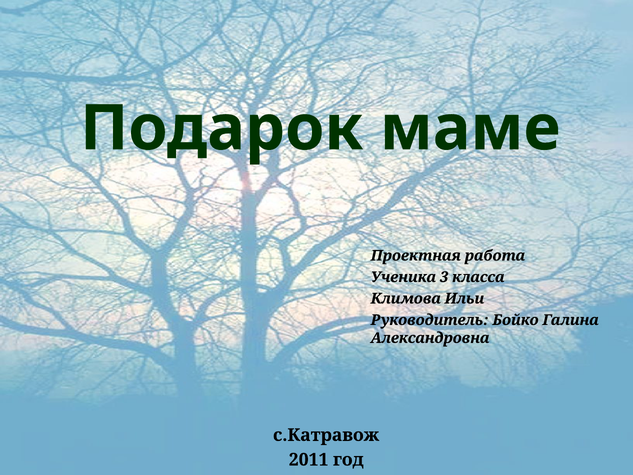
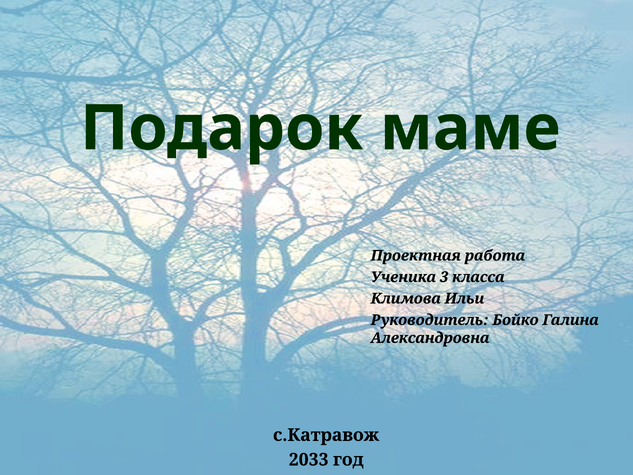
2011: 2011 -> 2033 (309, 459)
